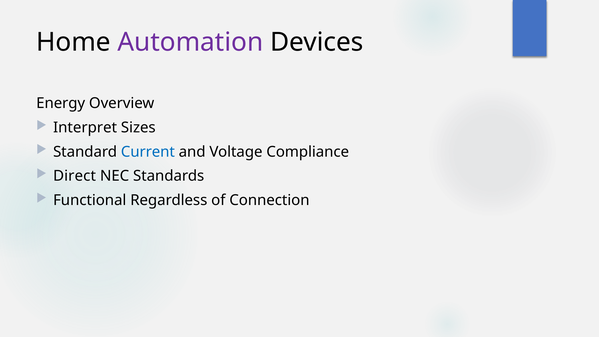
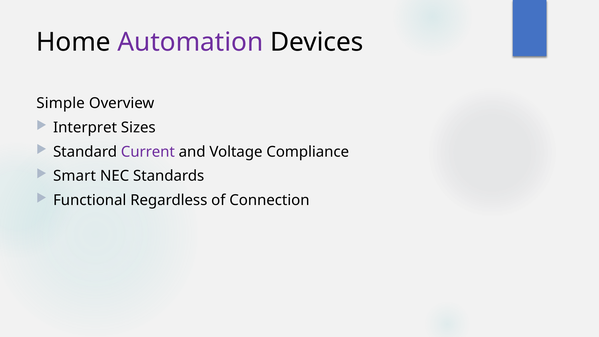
Energy: Energy -> Simple (61, 103)
Current colour: blue -> purple (148, 152)
Direct: Direct -> Smart (75, 176)
